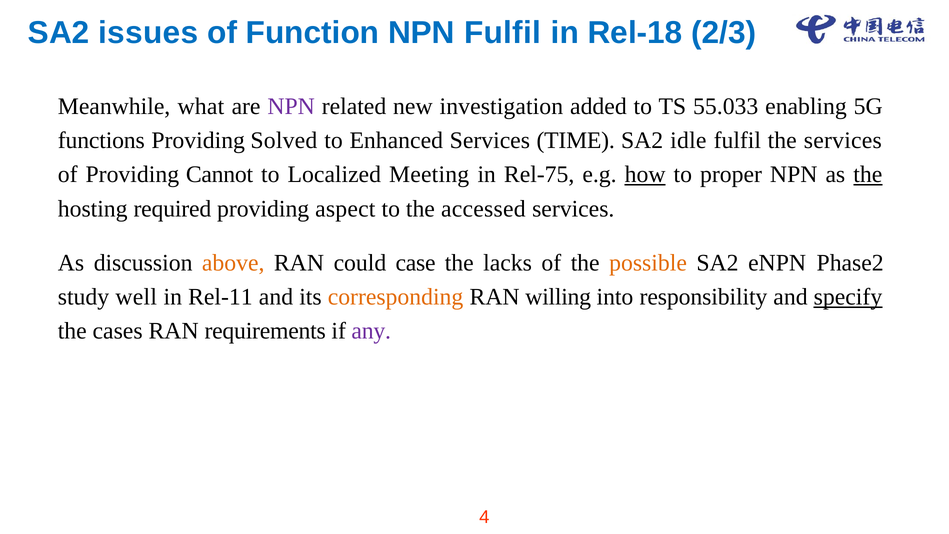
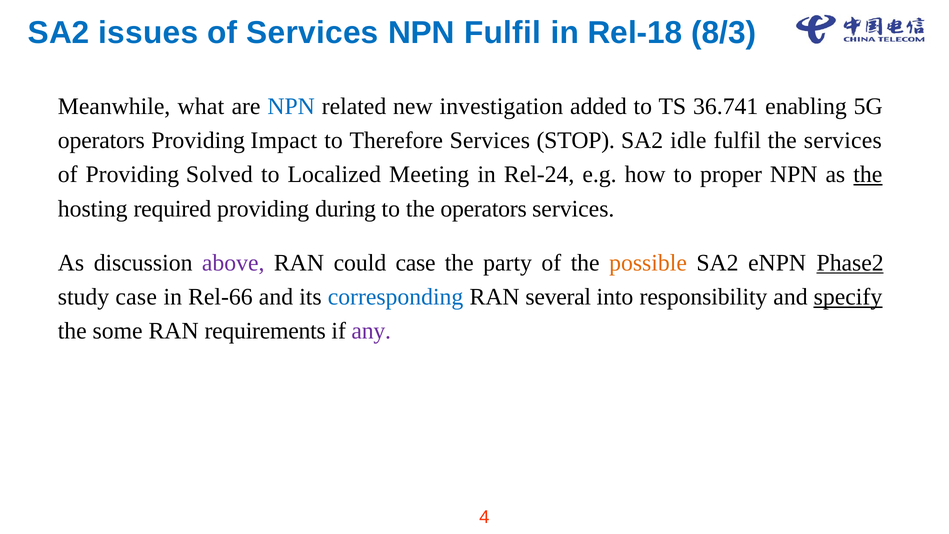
of Function: Function -> Services (312, 33)
2/3: 2/3 -> 8/3 (724, 33)
NPN colour: purple -> blue (291, 106)
55.033: 55.033 -> 36.741 (726, 106)
functions: functions -> operators (101, 140)
Solved: Solved -> Impact (284, 140)
Enhanced: Enhanced -> Therefore (396, 140)
TIME: TIME -> STOP (576, 140)
Cannot: Cannot -> Solved (219, 175)
Rel-75: Rel-75 -> Rel-24 (539, 175)
how underline: present -> none (645, 175)
aspect: aspect -> during (346, 209)
the accessed: accessed -> operators (484, 209)
above colour: orange -> purple (233, 263)
lacks: lacks -> party (508, 263)
Phase2 underline: none -> present (850, 263)
study well: well -> case (136, 297)
Rel-11: Rel-11 -> Rel-66 (220, 297)
corresponding colour: orange -> blue (396, 297)
willing: willing -> several (558, 297)
cases: cases -> some (118, 331)
